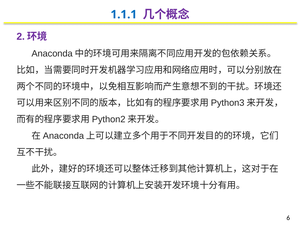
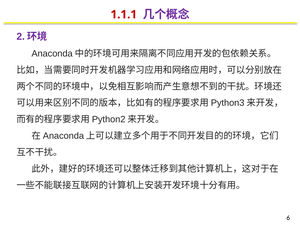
1.1.1 colour: blue -> red (124, 14)
